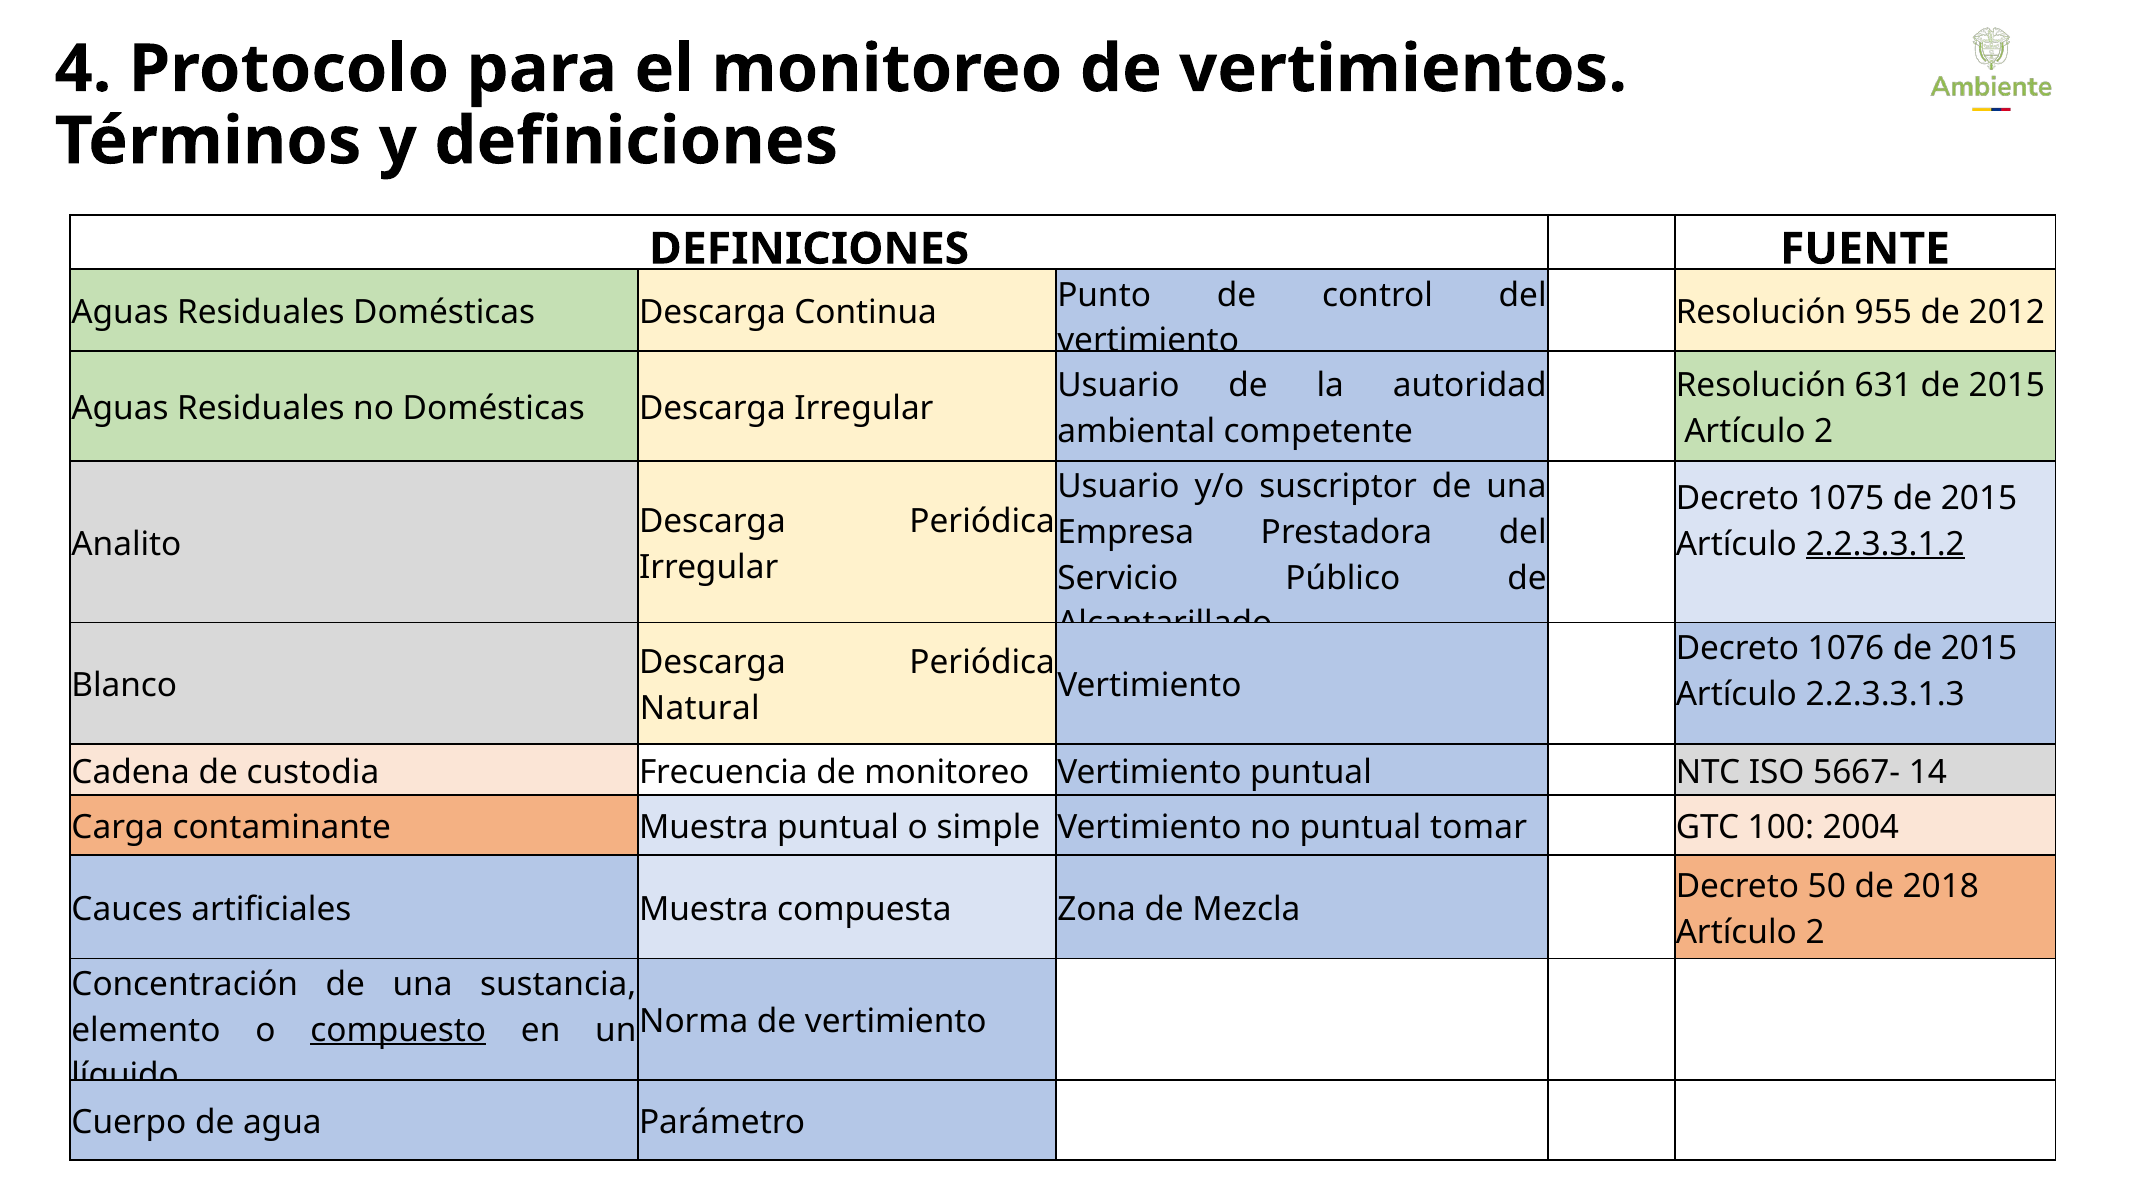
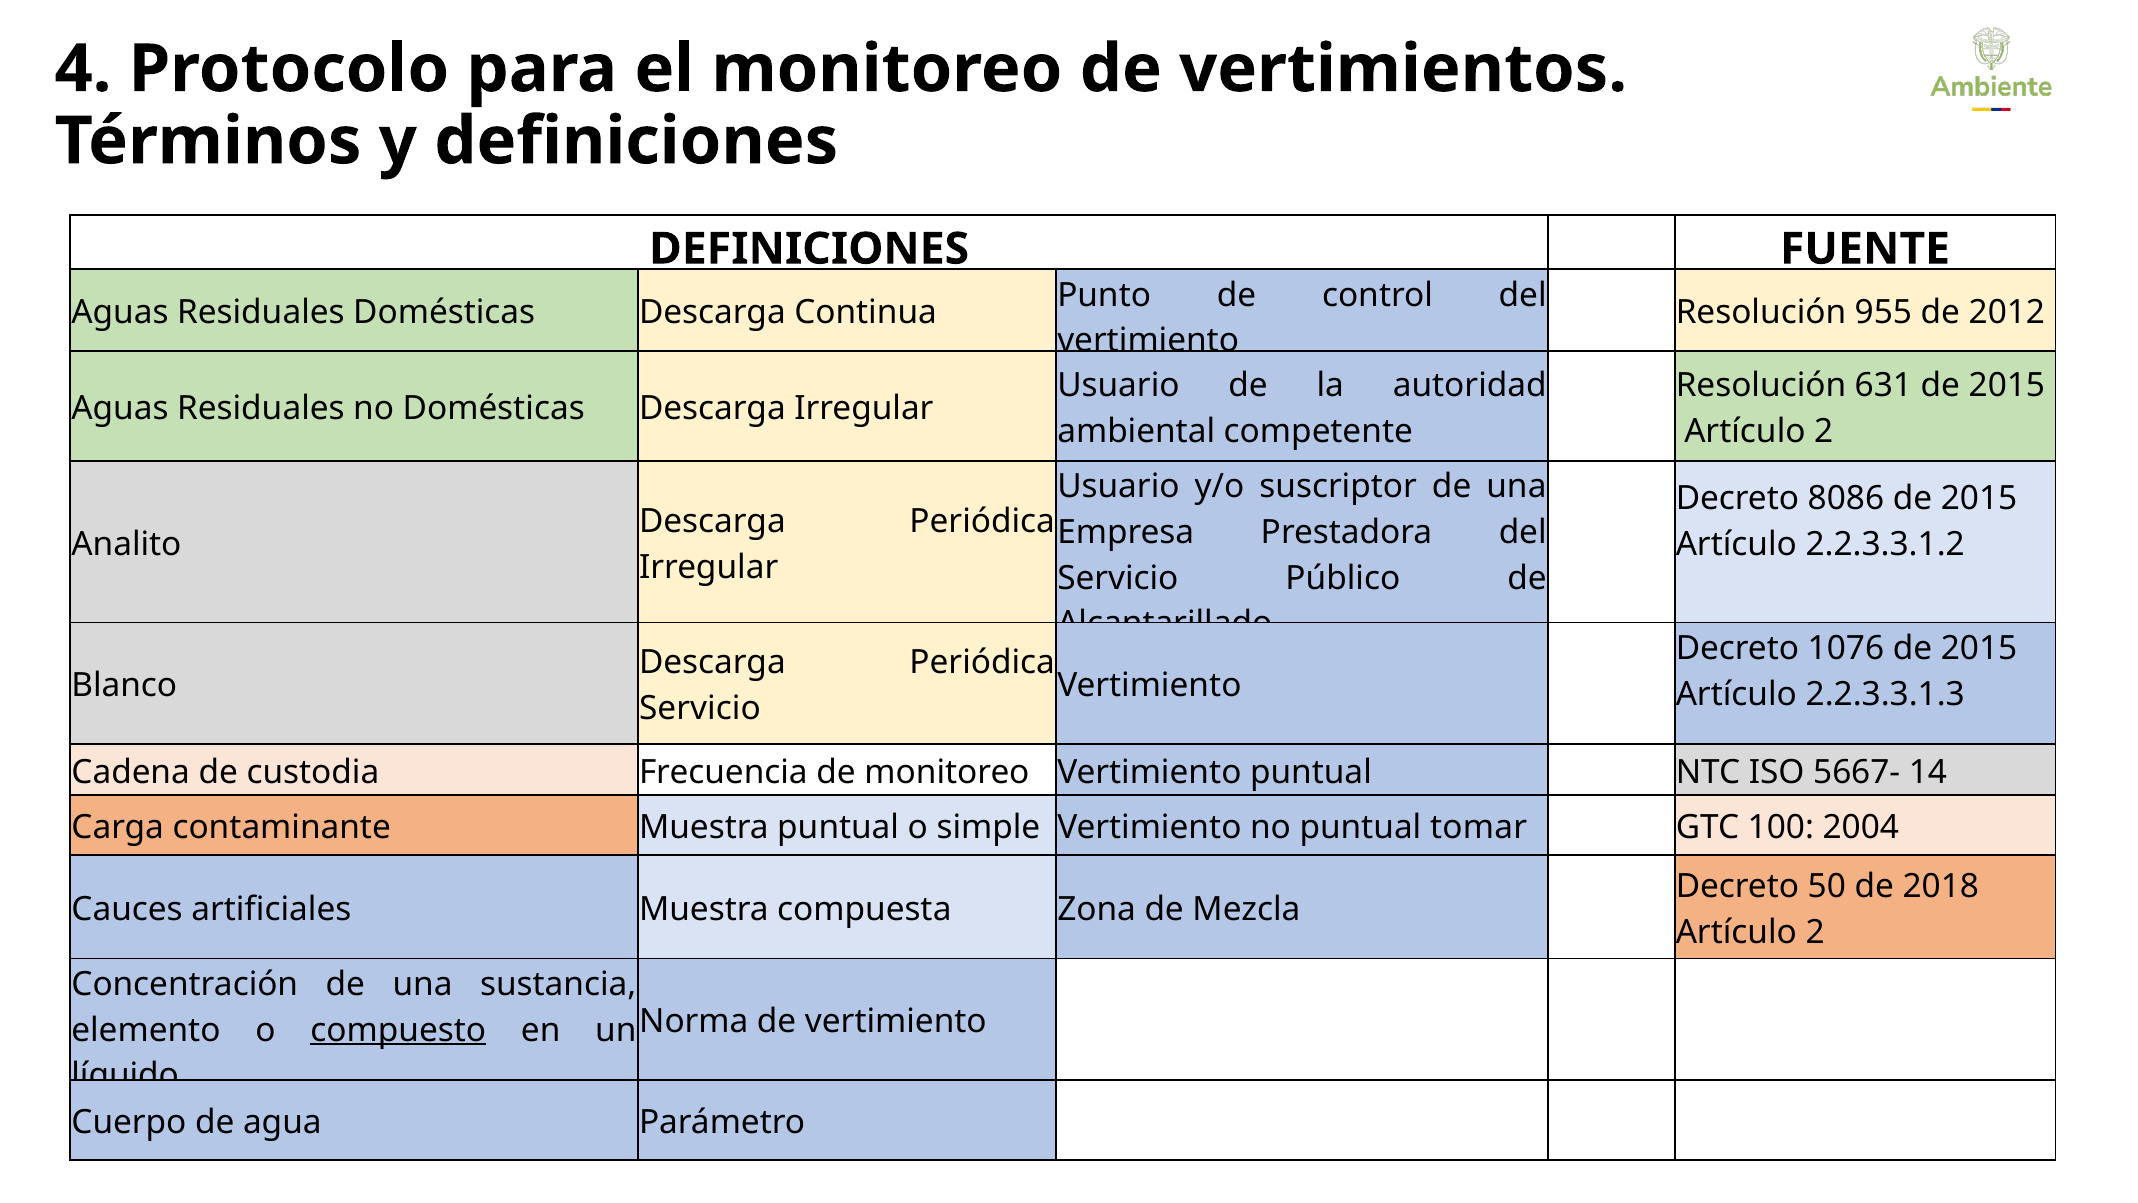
1075: 1075 -> 8086 (1846, 498)
2.2.3.3.1.2 underline: present -> none (1885, 544)
Natural: Natural -> Servicio (700, 708)
